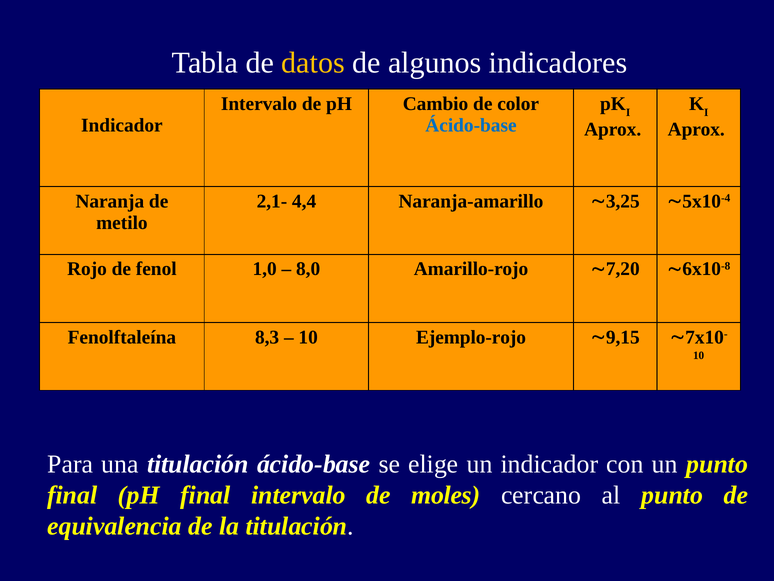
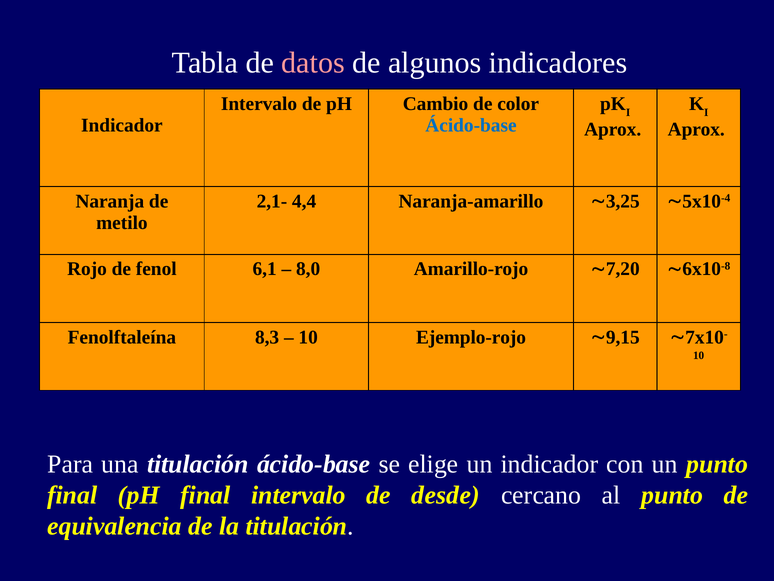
datos colour: yellow -> pink (313, 63)
1,0: 1,0 -> 6,1 (265, 269)
moles: moles -> desde (446, 495)
